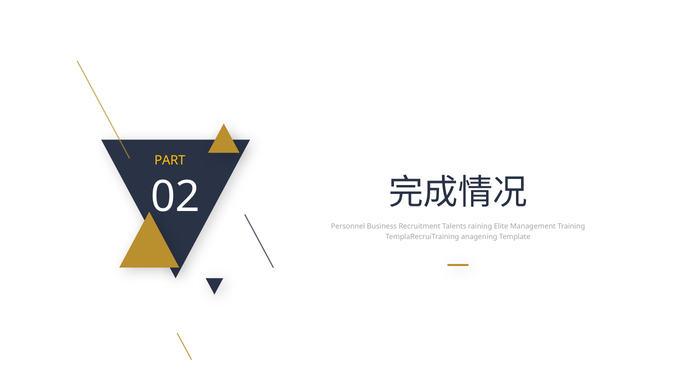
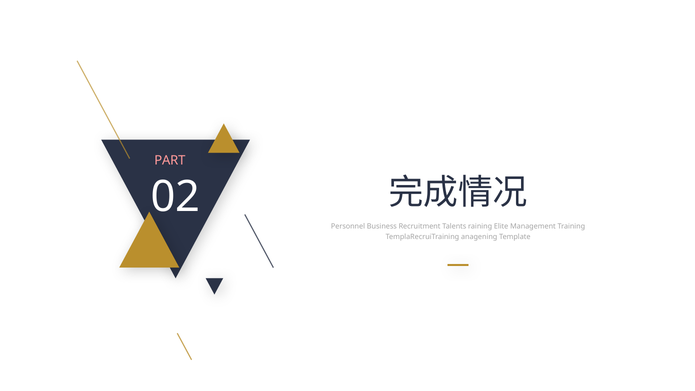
PART colour: yellow -> pink (170, 161)
